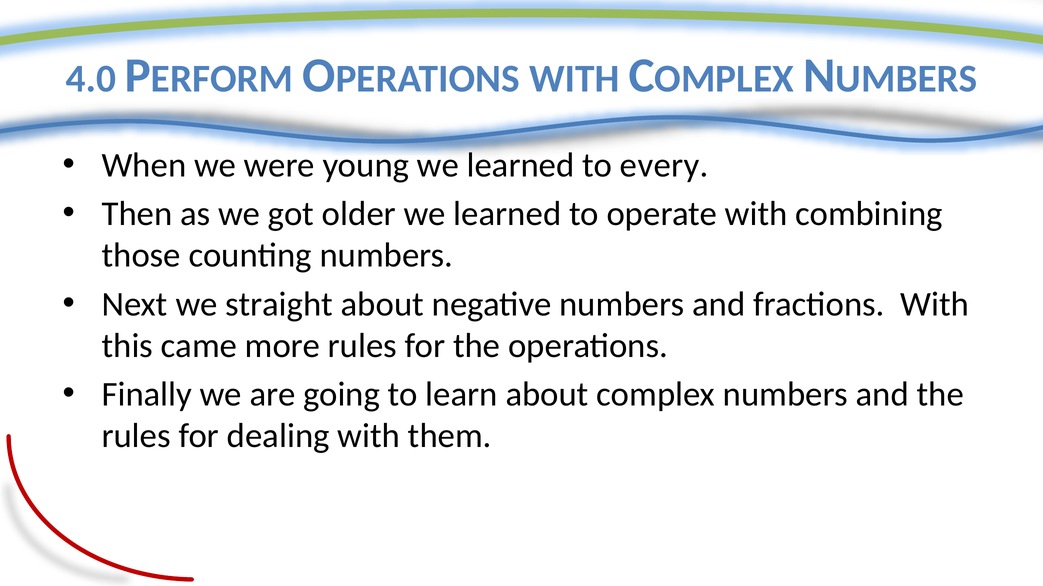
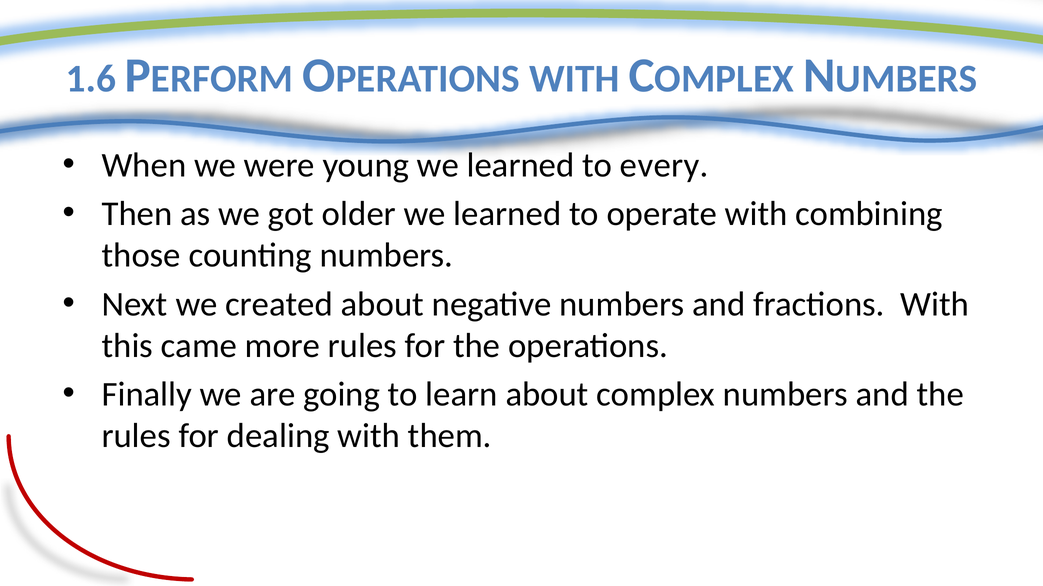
4.0: 4.0 -> 1.6 (91, 79)
straight: straight -> created (279, 304)
